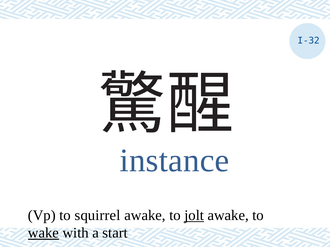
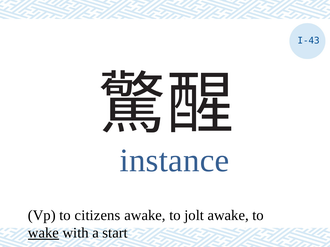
I-32: I-32 -> I-43 (309, 41)
squirrel: squirrel -> citizens (98, 216)
jolt underline: present -> none (194, 216)
